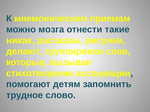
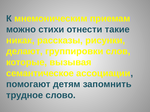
мозга: мозга -> стихи (51, 30)
стихотворение: стихотворение -> семантическое (40, 74)
